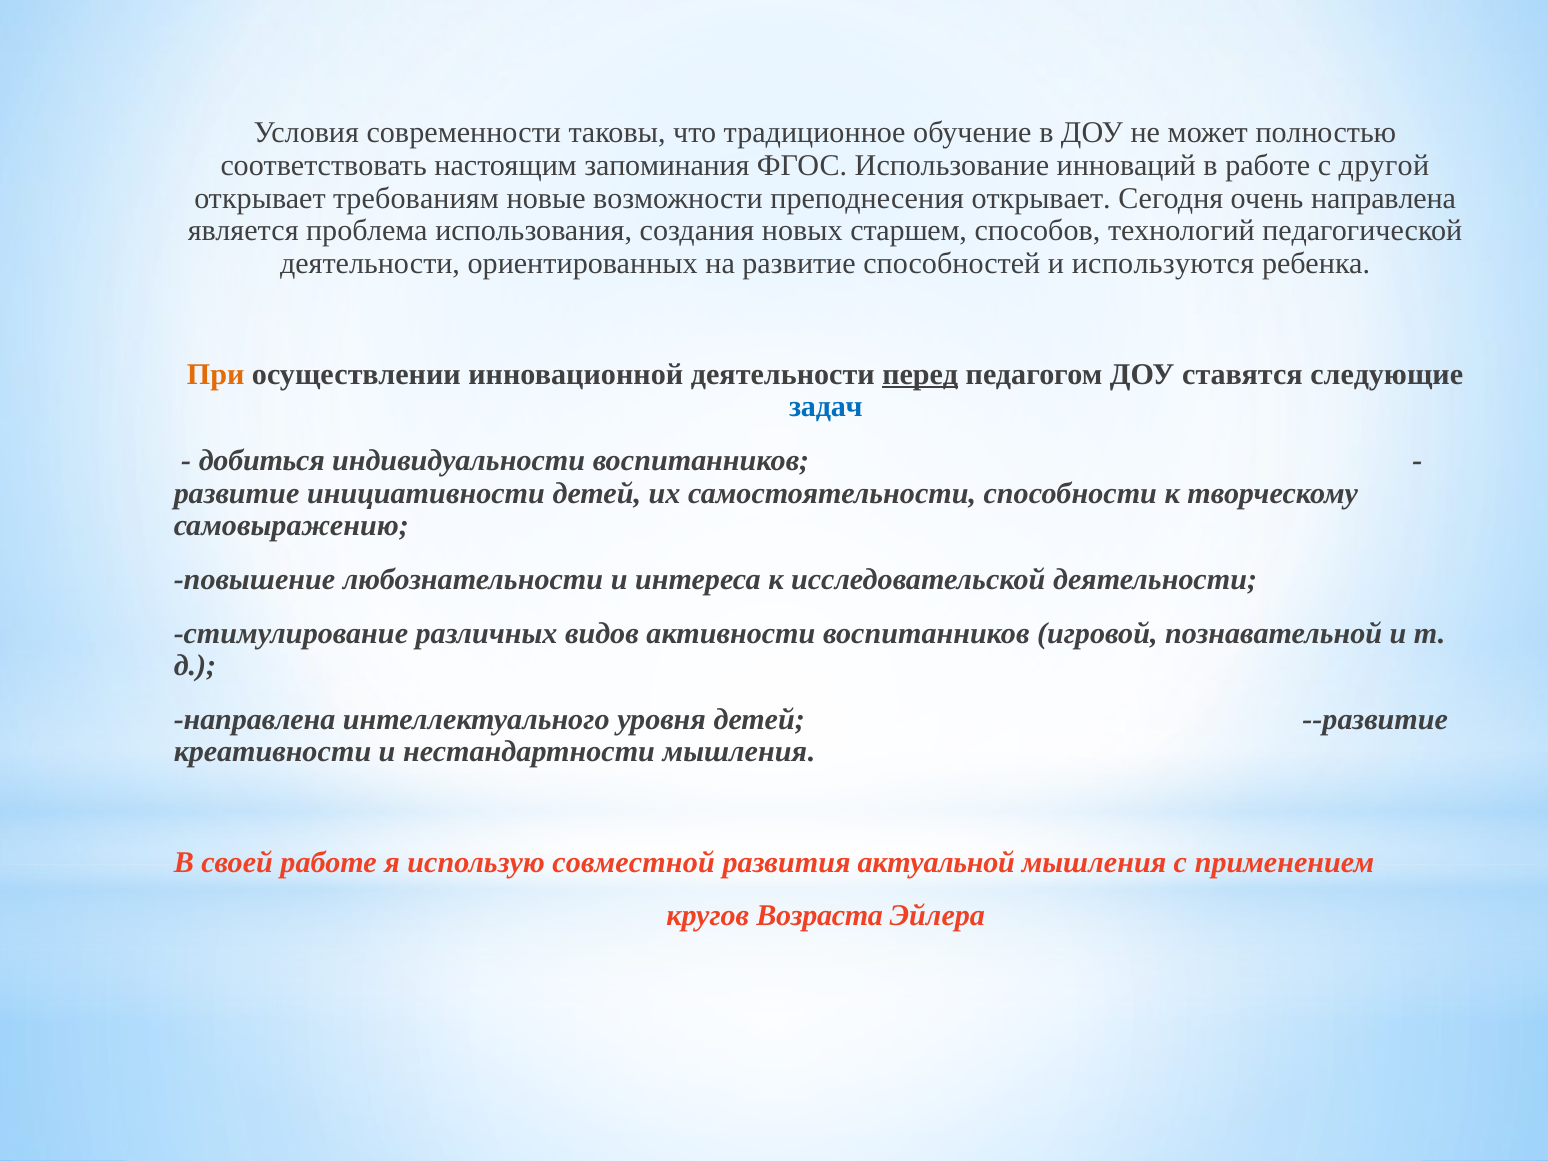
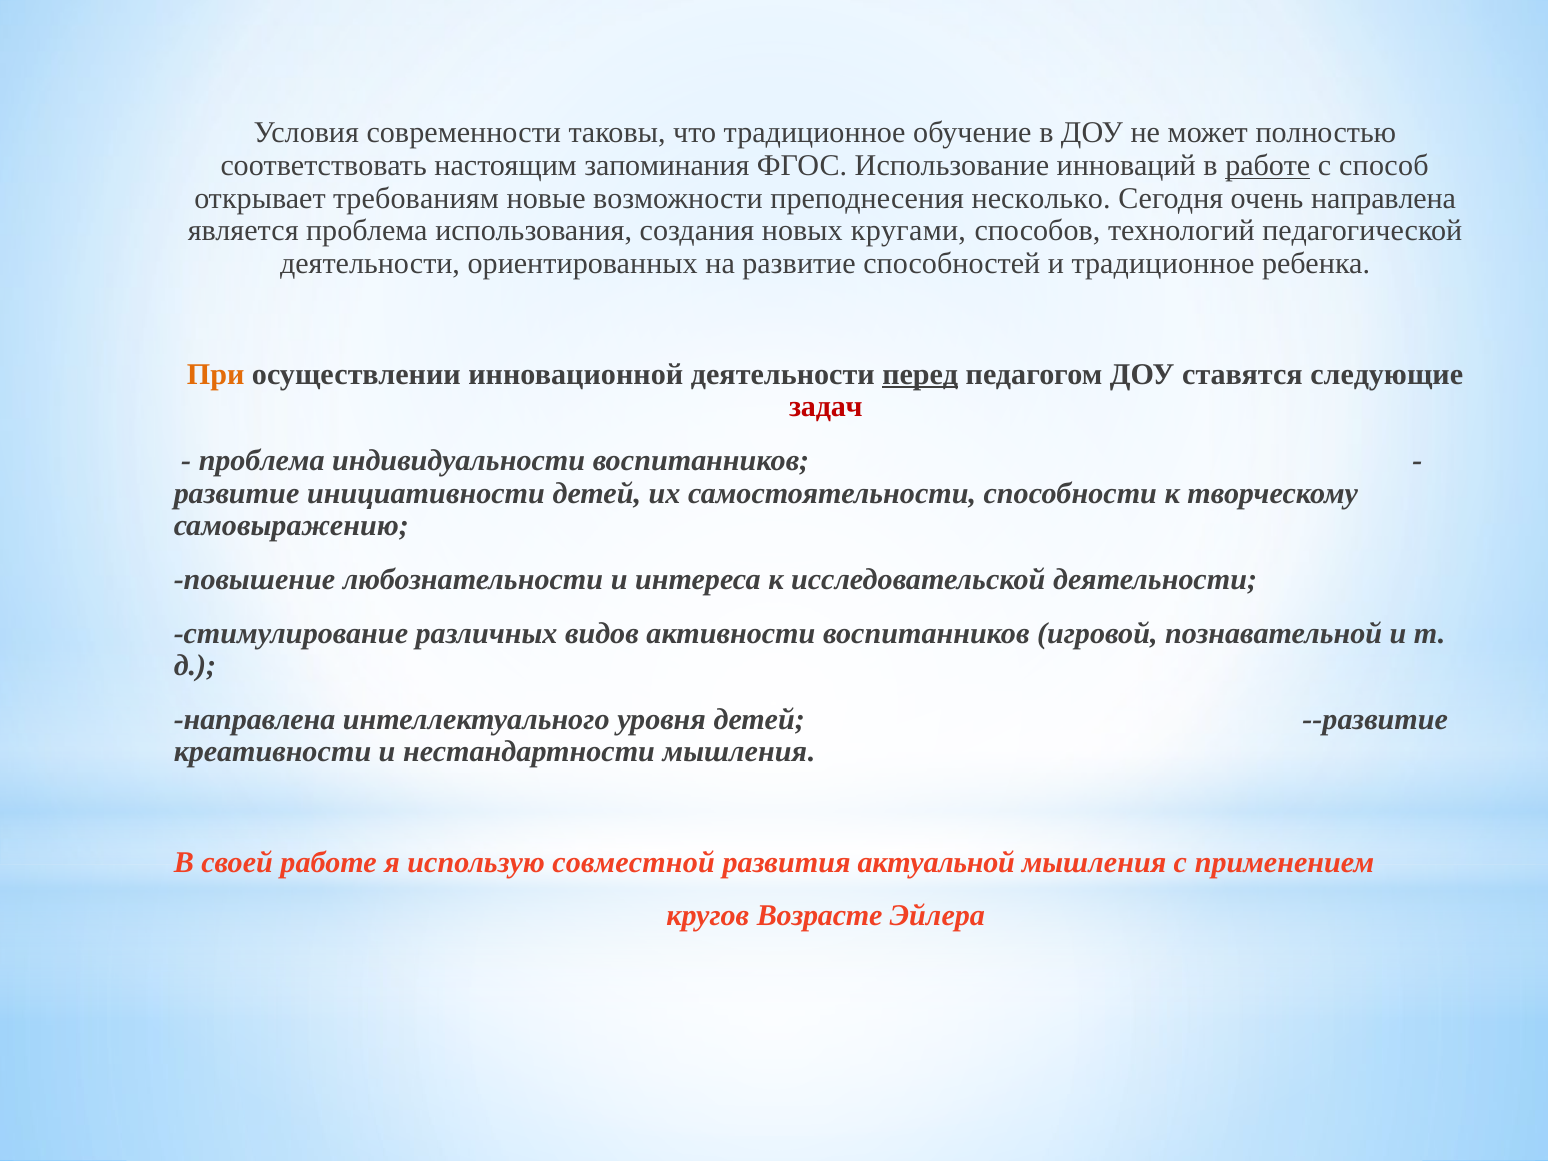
работе underline: none -> present (1268, 166)
другой: другой -> способ (1384, 166)
преподнесения открывает: открывает -> несколько (1041, 198)
старшем: старшем -> кругами (908, 231)
и используются: используются -> традиционное (1163, 263)
задач colour: blue -> red (826, 407)
добиться: добиться -> проблема (262, 461)
Возраста: Возраста -> Возрасте (820, 916)
